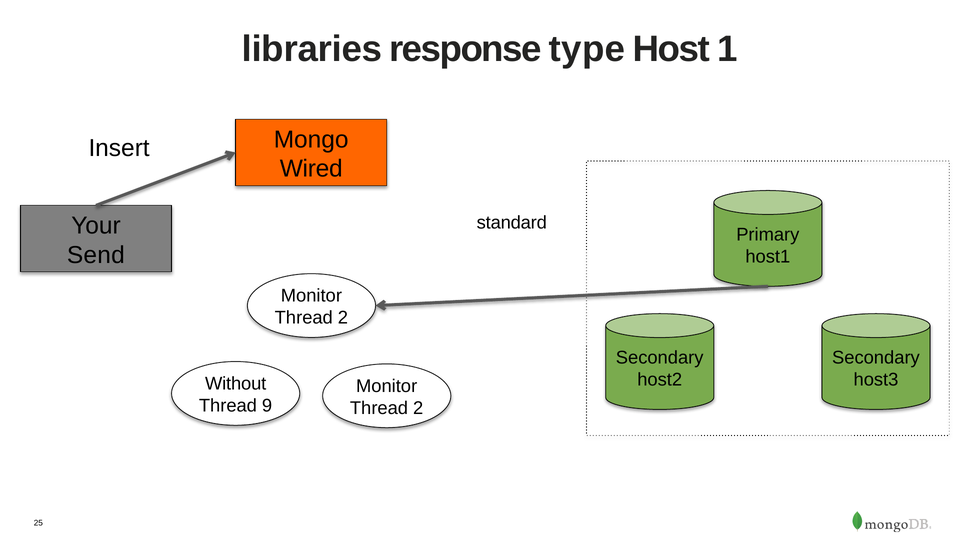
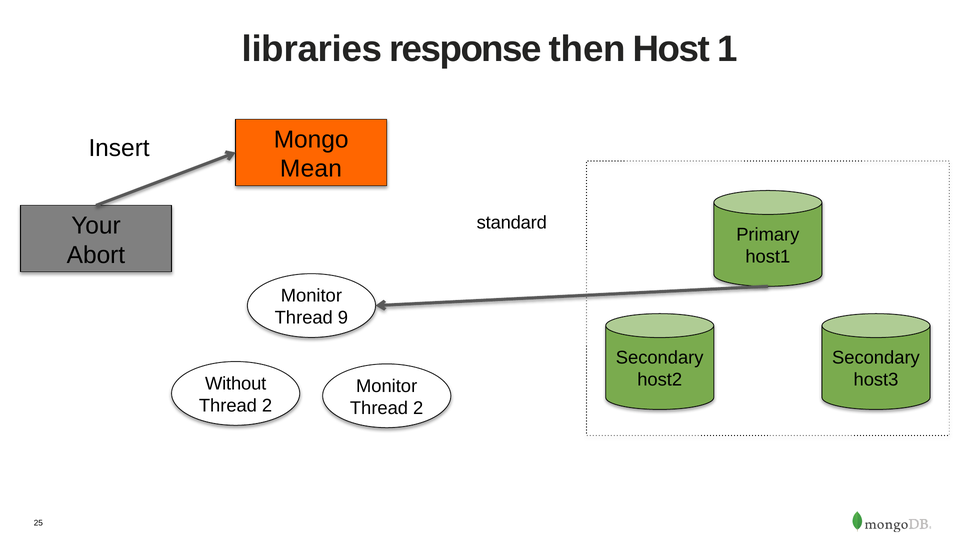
type: type -> then (587, 49)
Wired: Wired -> Mean (311, 169)
Send: Send -> Abort (96, 255)
2: 2 -> 9 (343, 318)
9: 9 -> 2 (267, 405)
